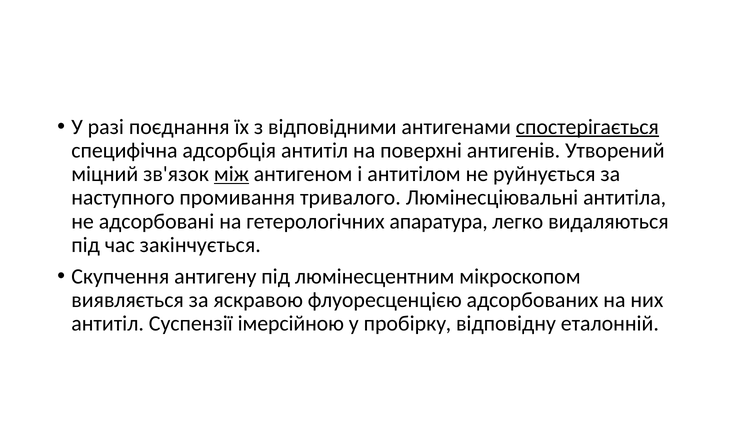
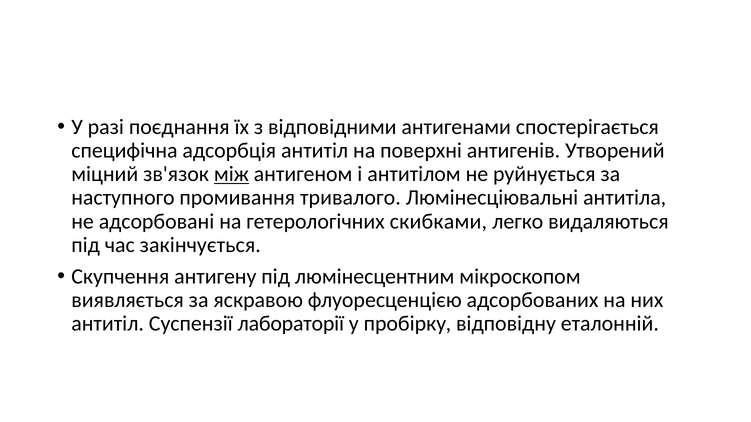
спостерігається underline: present -> none (587, 127)
апаратура: апаратура -> скибками (438, 222)
імерсійною: імерсійною -> лабораторії (291, 324)
